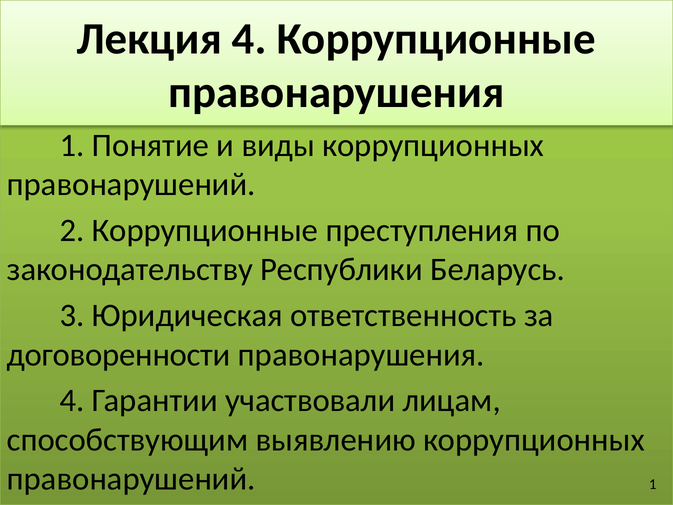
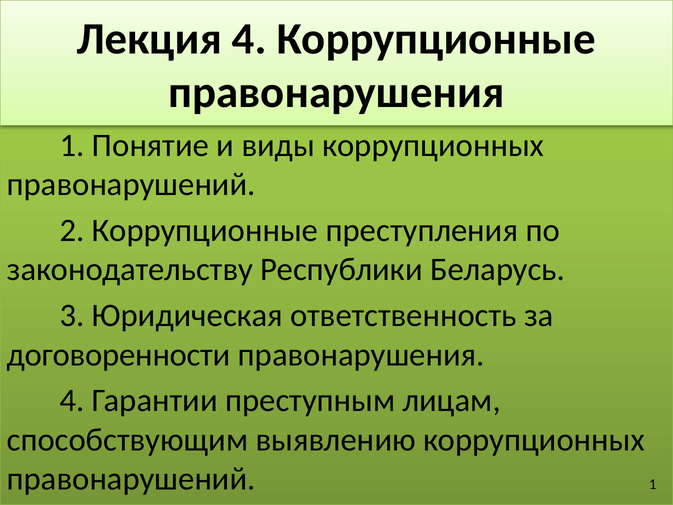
участвовали: участвовали -> преступным (310, 400)
